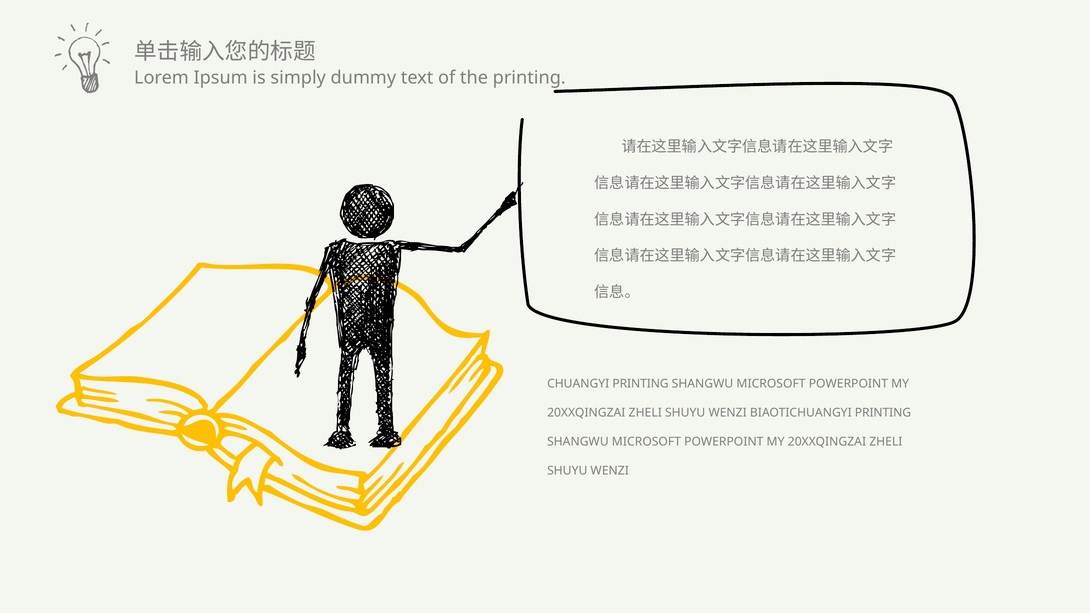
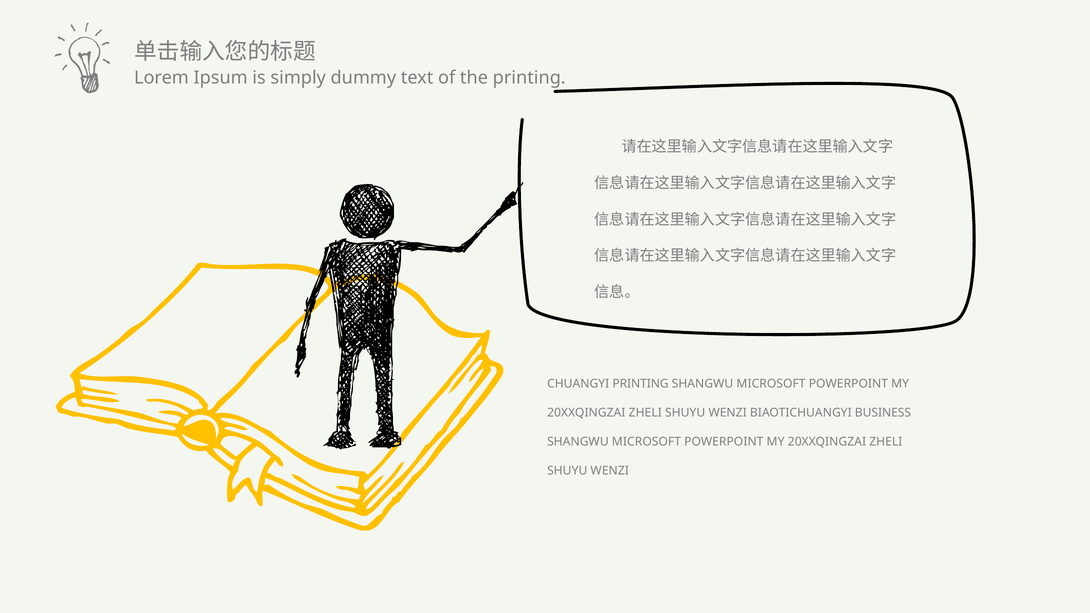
BIAOTICHUANGYI PRINTING: PRINTING -> BUSINESS (883, 413)
